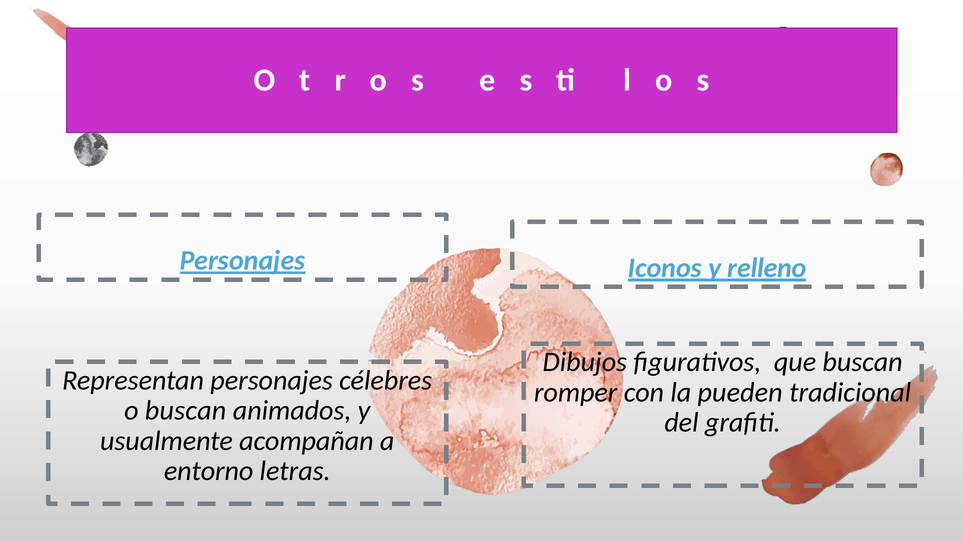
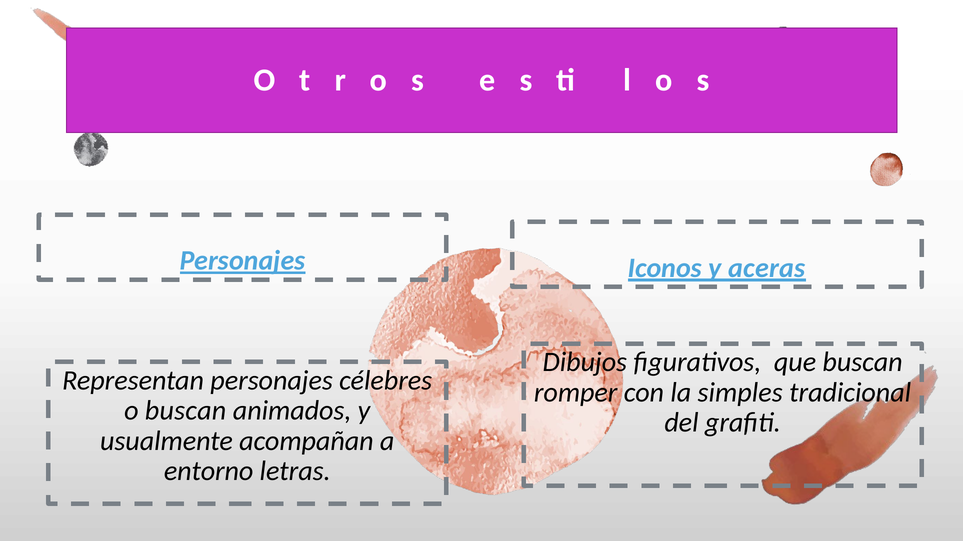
relleno: relleno -> aceras (767, 268)
pueden: pueden -> simples (740, 393)
